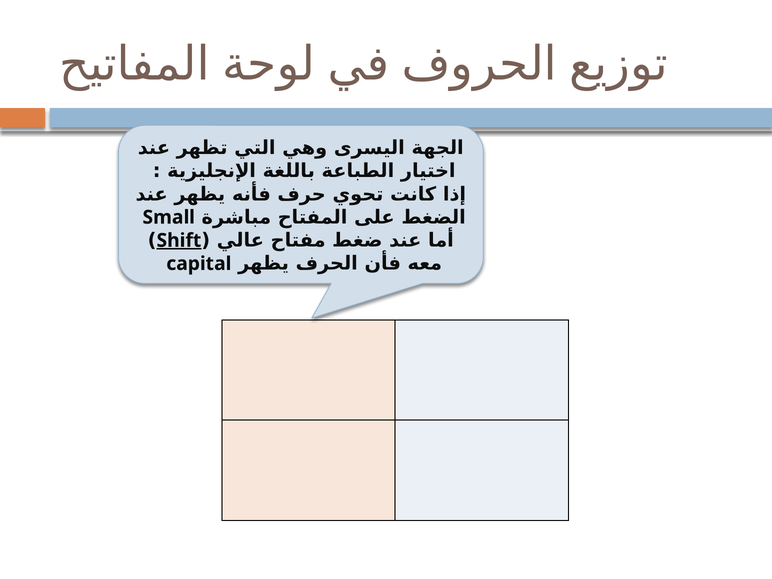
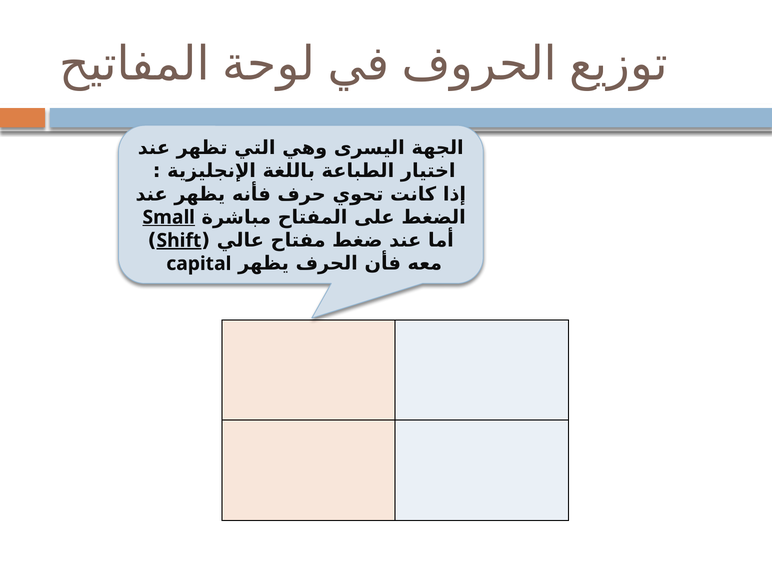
Small underline: none -> present (169, 217)
